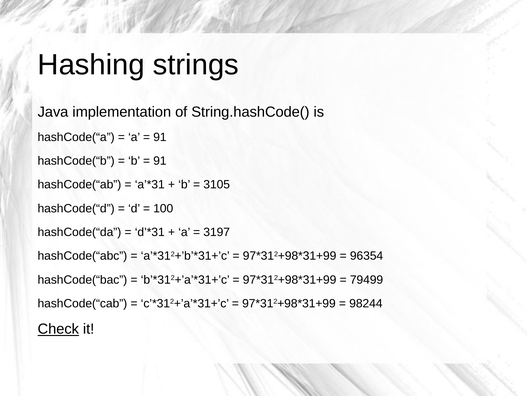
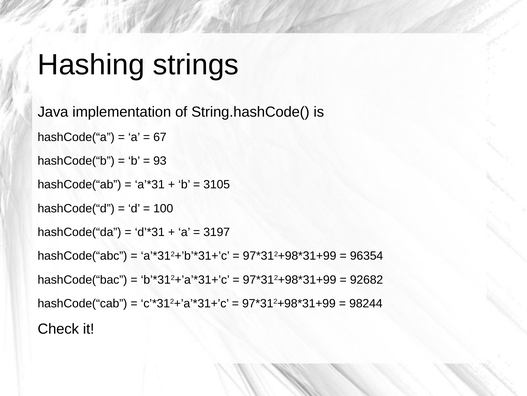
91: 91 -> 67 (160, 137)
91: 91 -> 93 (160, 161)
79499: 79499 -> 92682 (367, 279)
Check underline: present -> none (58, 328)
